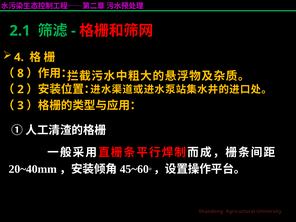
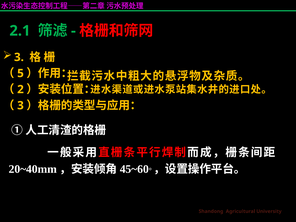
4: 4 -> 3 (19, 57)
8: 8 -> 5 (20, 73)
